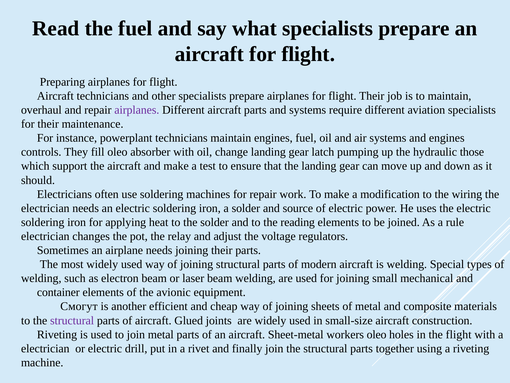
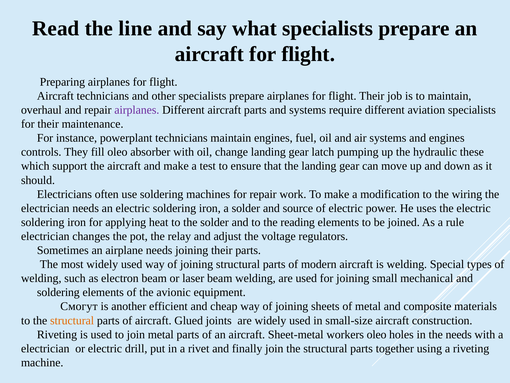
the fuel: fuel -> line (135, 29)
those: those -> these (472, 152)
container: container -> soldering (58, 292)
structural colour: purple -> orange (72, 320)
the flight: flight -> needs (459, 334)
